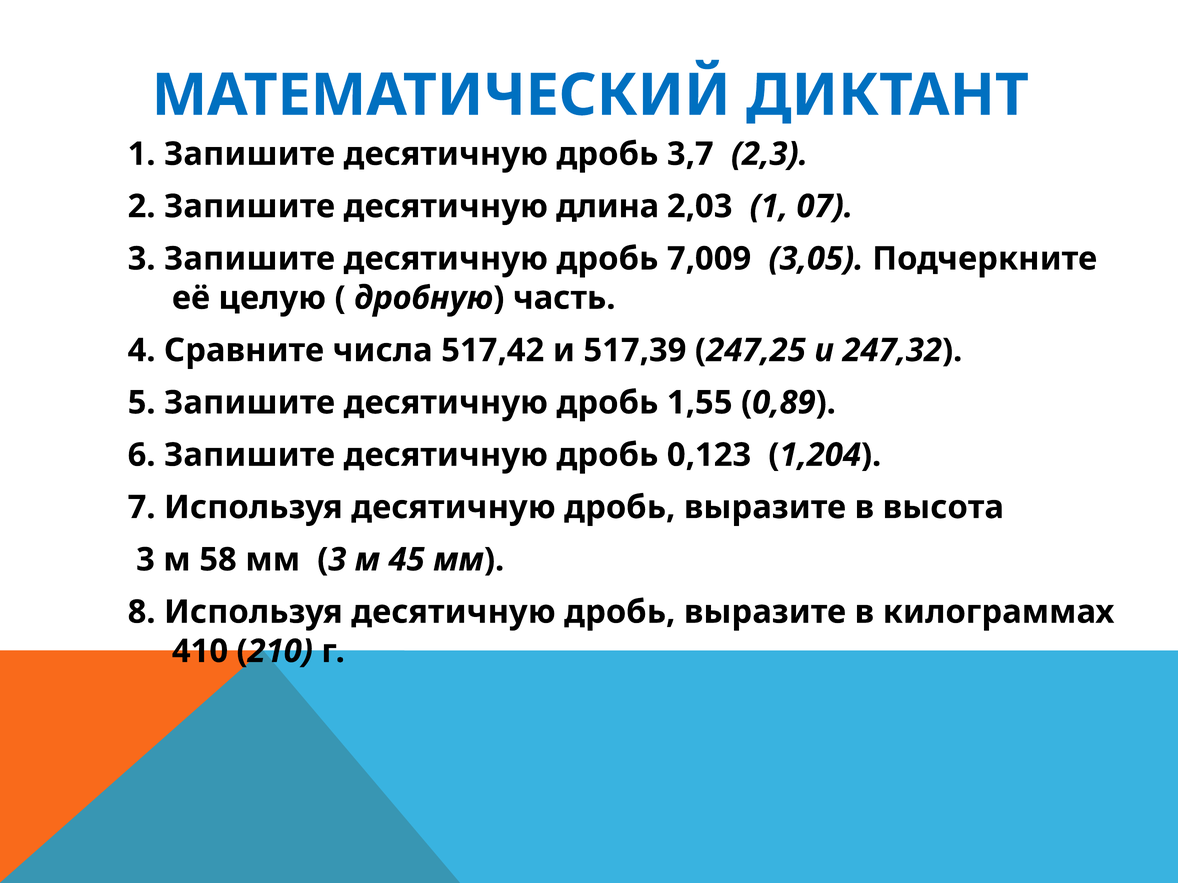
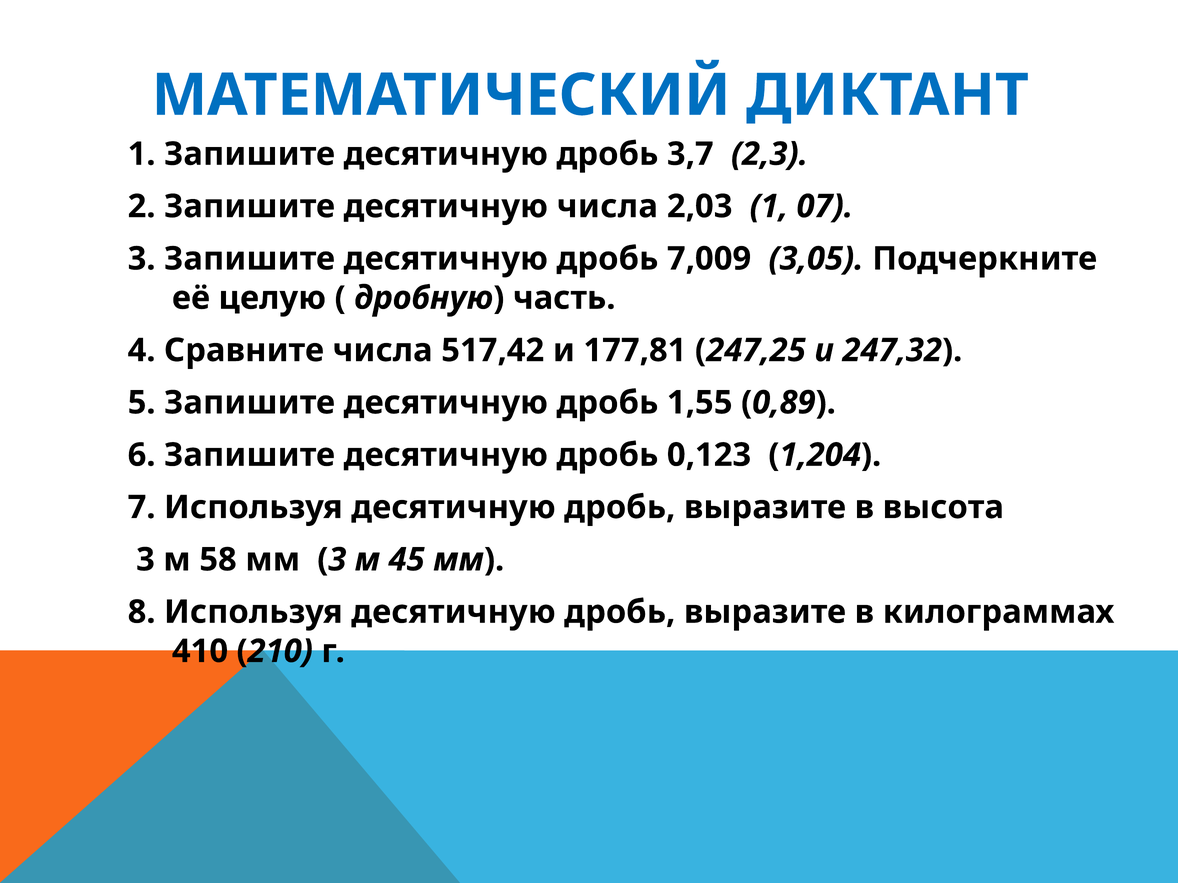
десятичную длина: длина -> числа (607, 207)
517,39: 517,39 -> 177,81 (635, 351)
